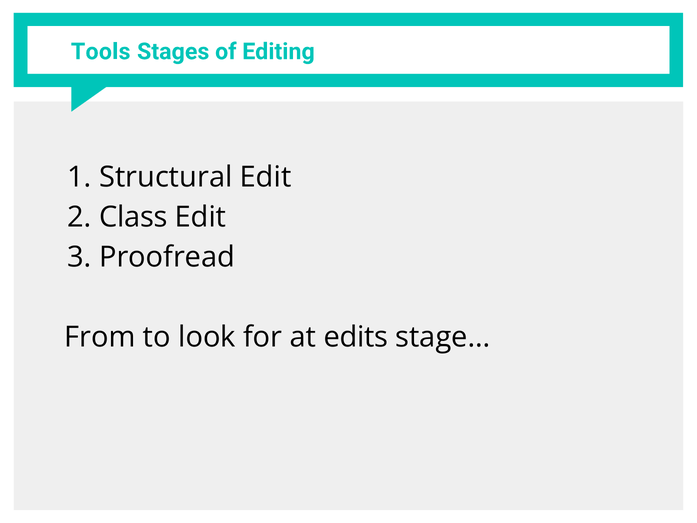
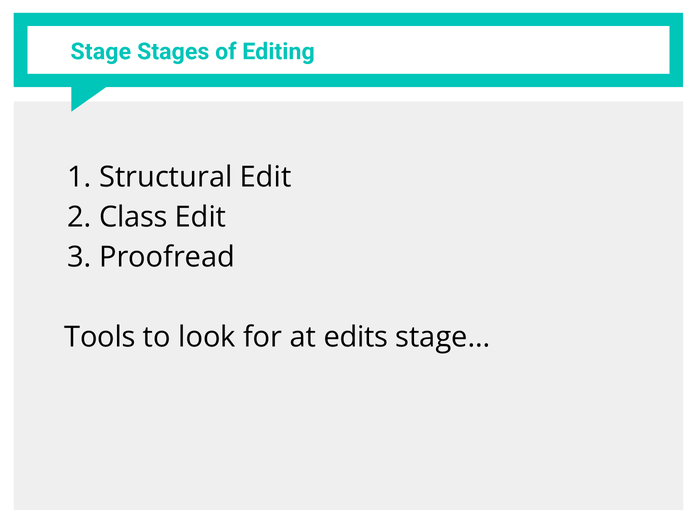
Tools: Tools -> Stage (101, 52)
From: From -> Tools (100, 337)
